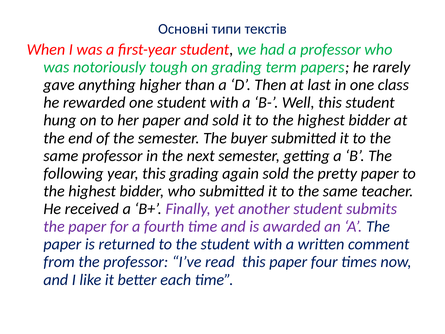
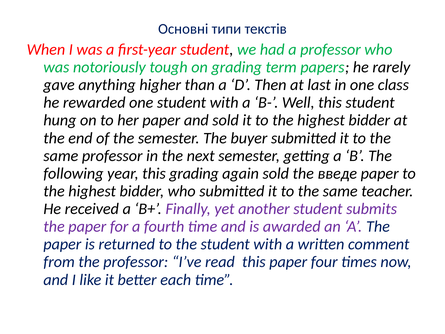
pretty: pretty -> введе (337, 173)
